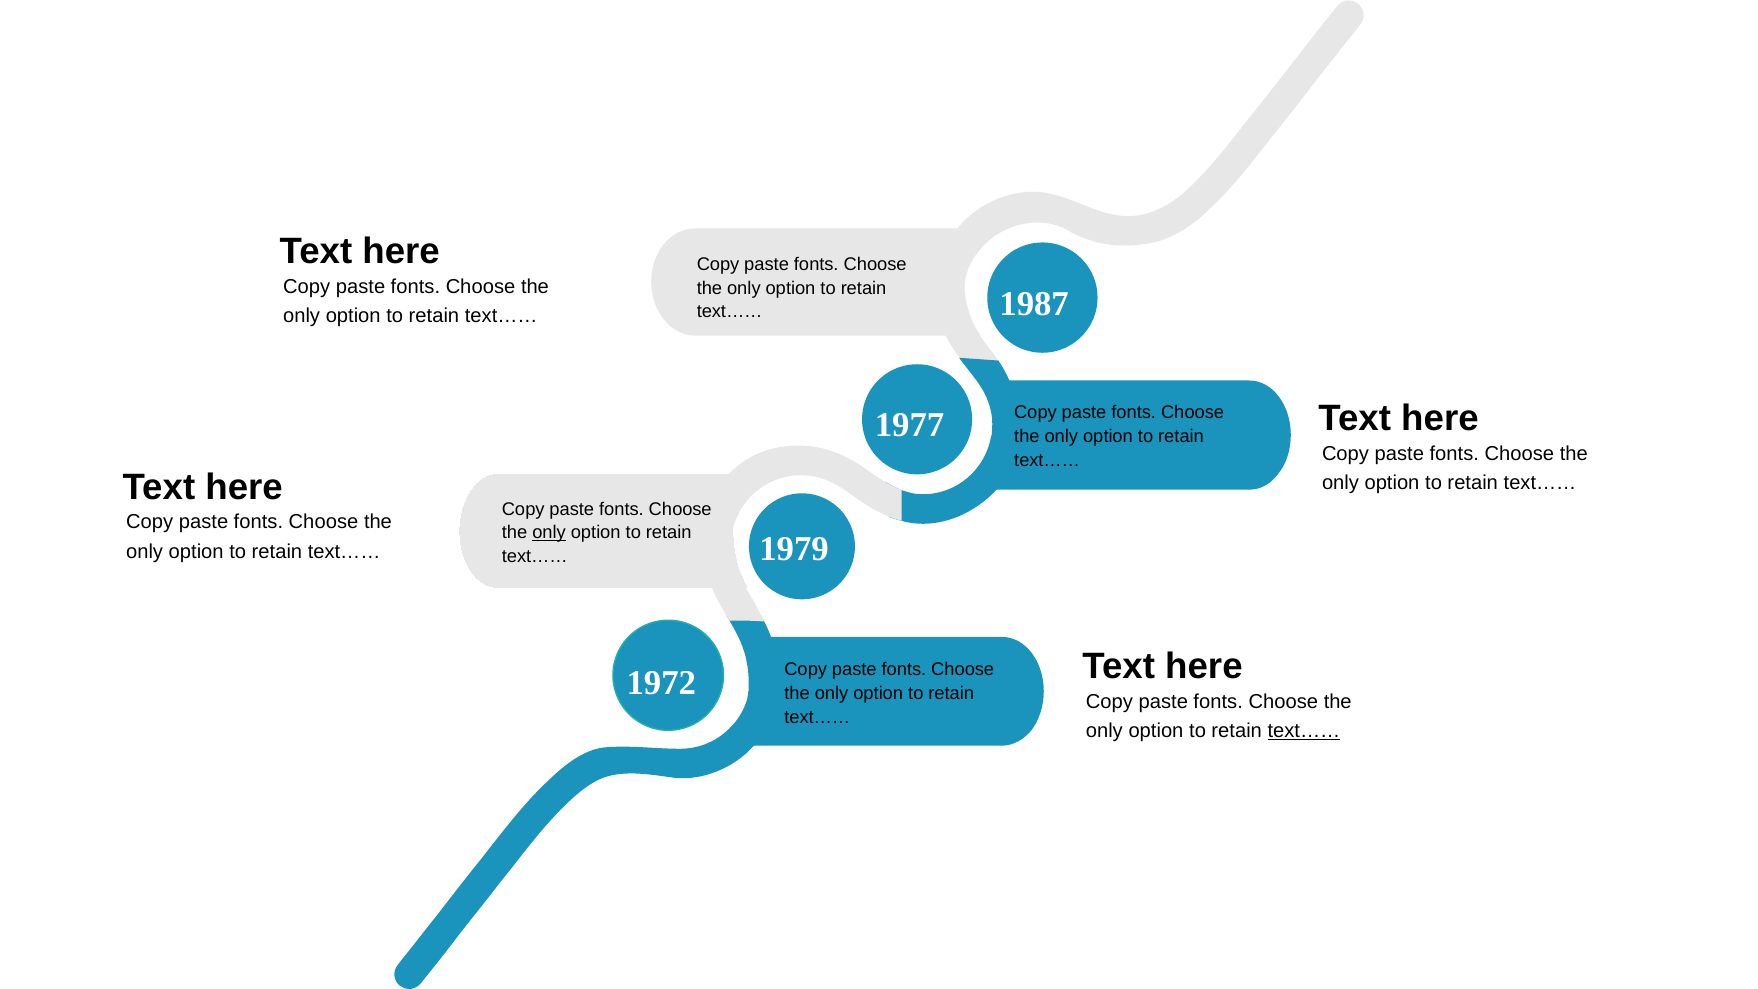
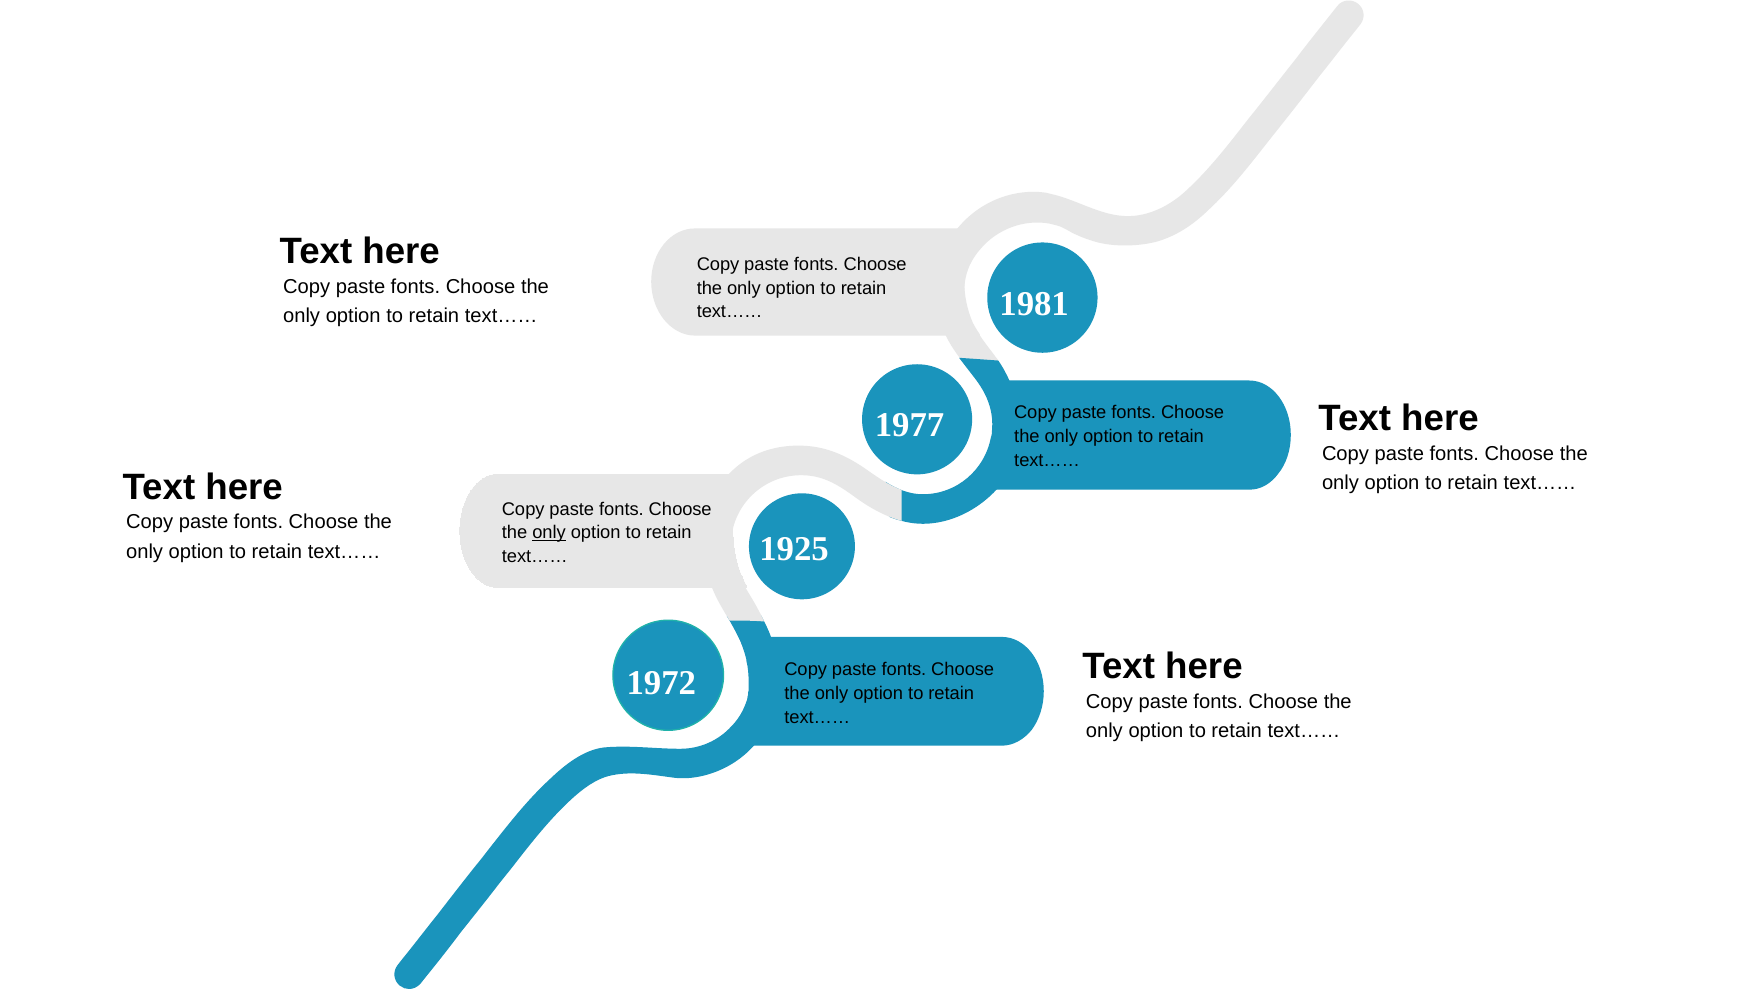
1987: 1987 -> 1981 (1034, 304)
1979: 1979 -> 1925 (794, 549)
text…… underline: present -> none (1304, 730)
